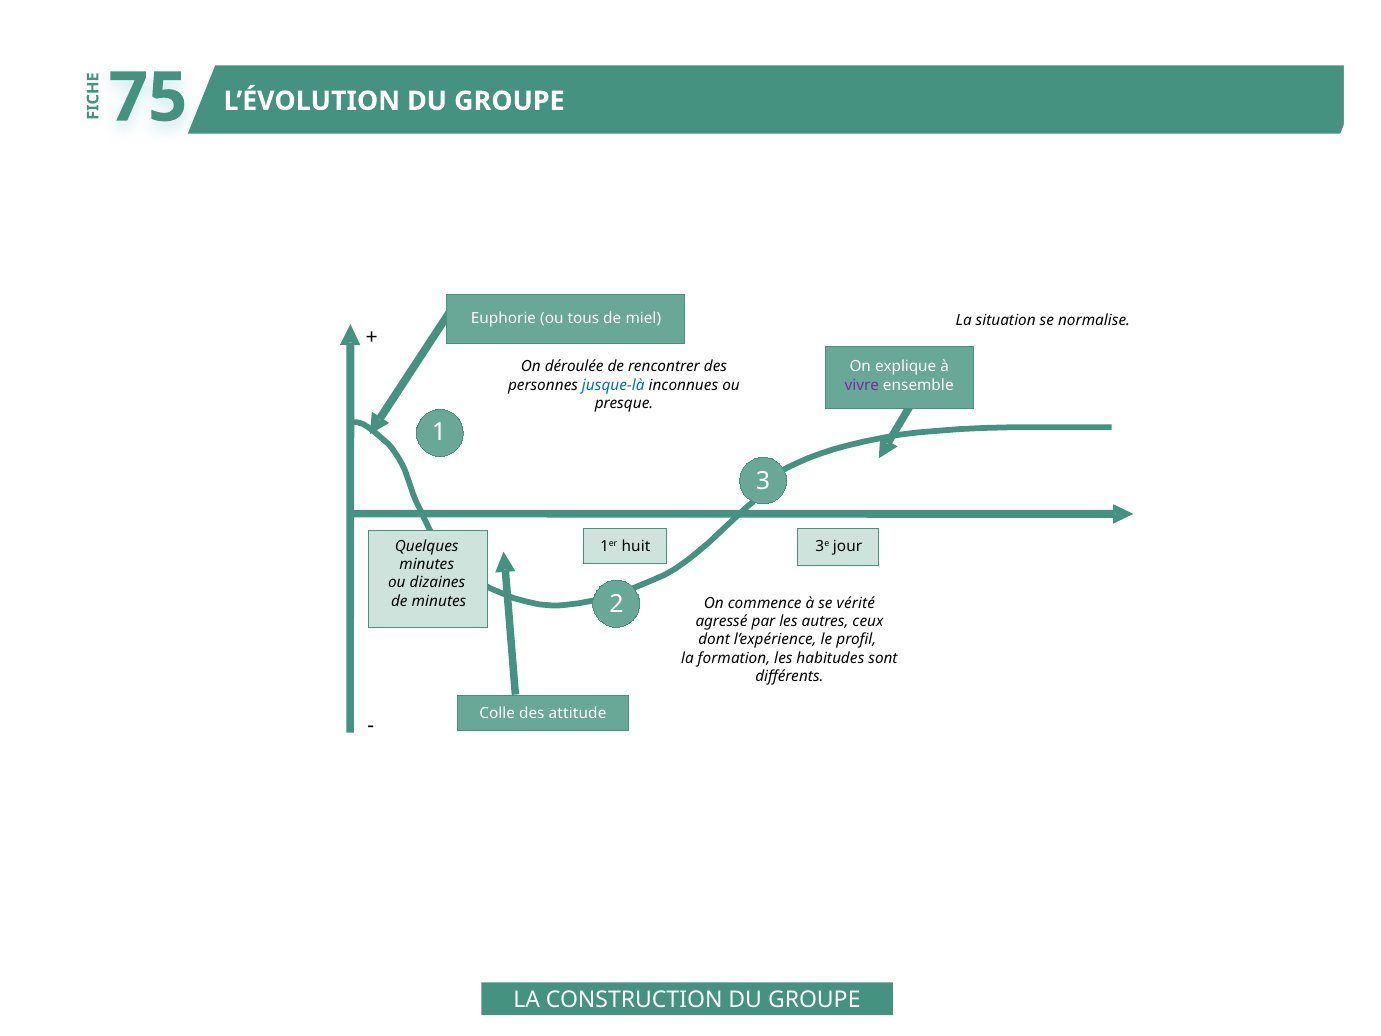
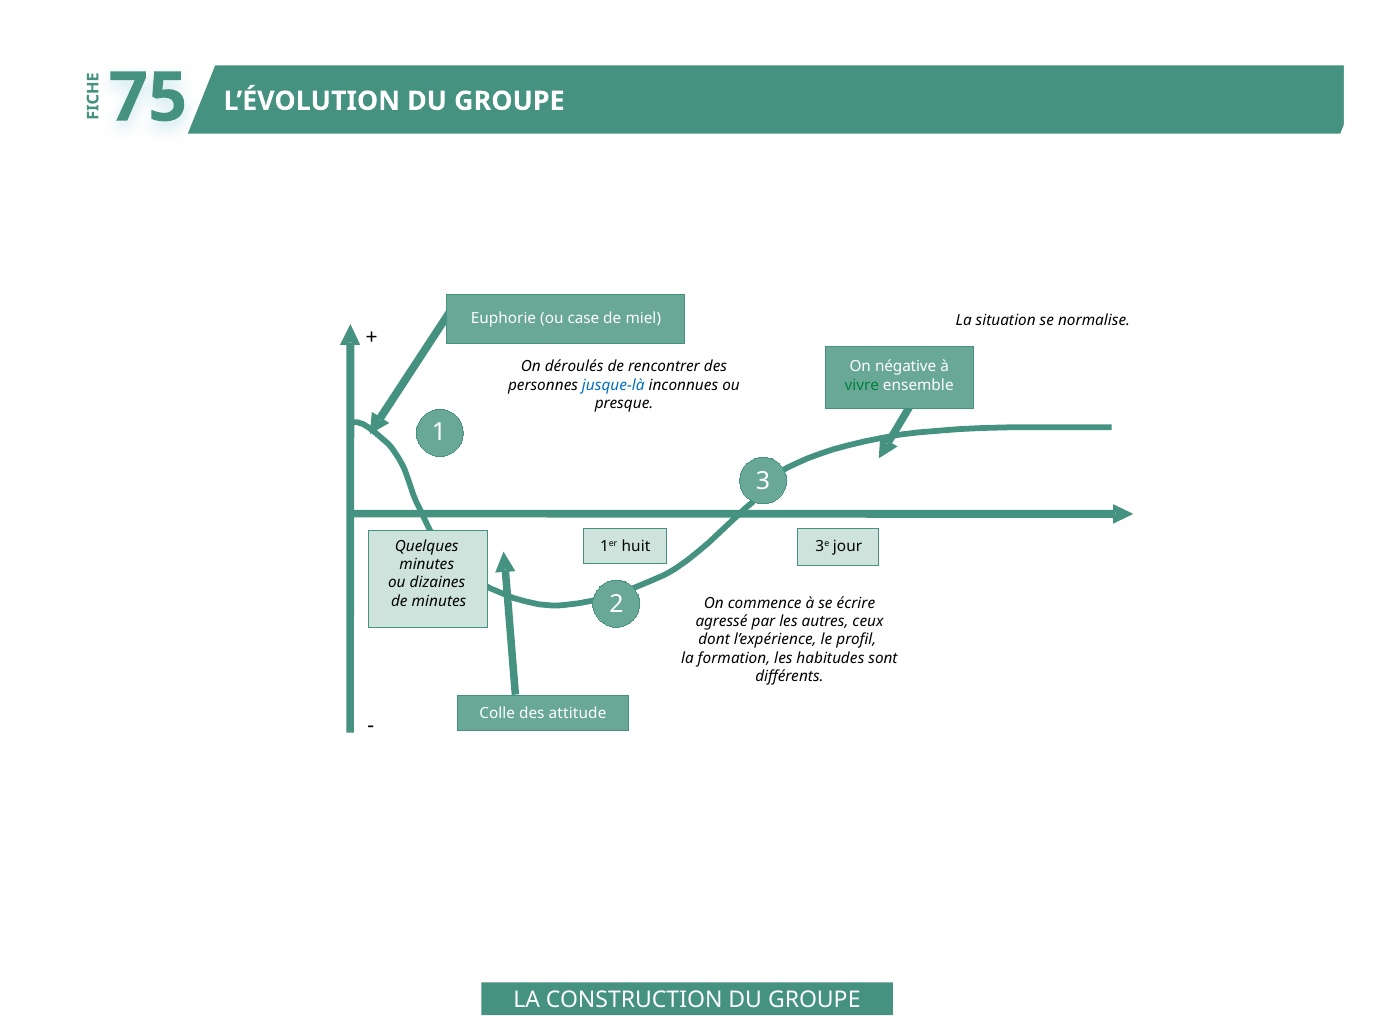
tous: tous -> case (583, 319)
déroulée: déroulée -> déroulés (574, 367)
explique: explique -> négative (906, 367)
vivre colour: purple -> green (862, 385)
vérité: vérité -> écrire (856, 603)
